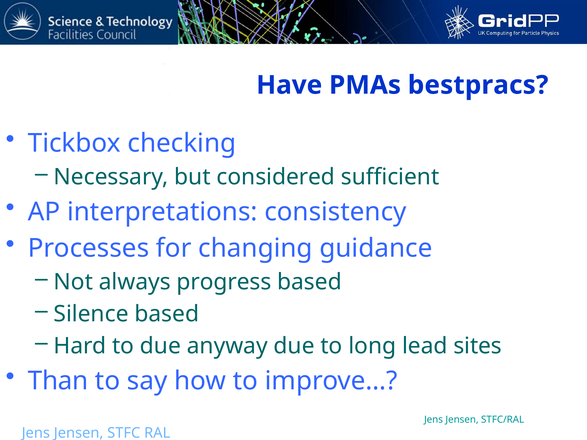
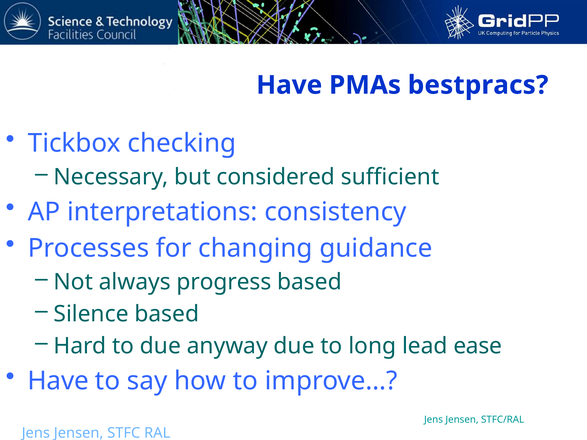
sites: sites -> ease (478, 346)
Than: Than -> Have (58, 381)
